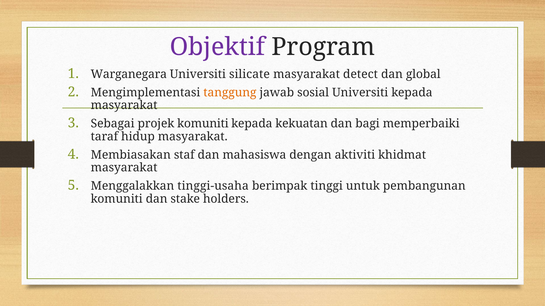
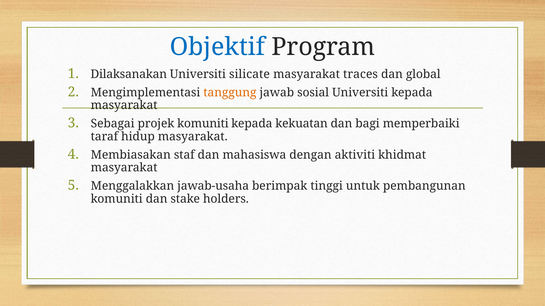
Objektif colour: purple -> blue (217, 47)
Warganegara: Warganegara -> Dilaksanakan (129, 74)
detect: detect -> traces (361, 74)
tinggi-usaha: tinggi-usaha -> jawab-usaha (213, 186)
